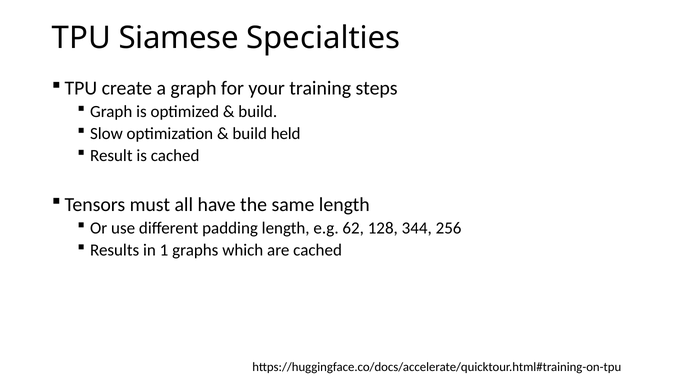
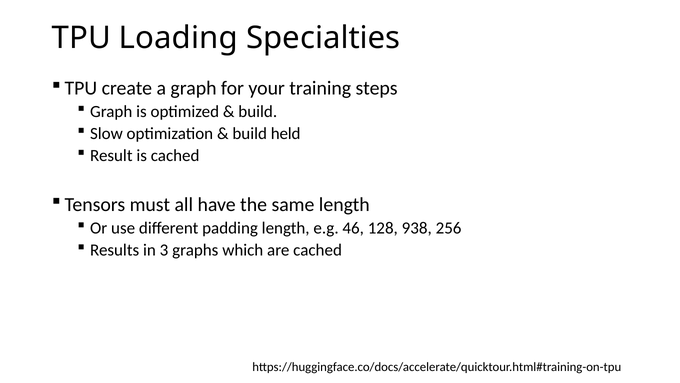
Siamese: Siamese -> Loading (178, 38)
62: 62 -> 46 (353, 228)
344: 344 -> 938 (417, 228)
1: 1 -> 3 (164, 250)
